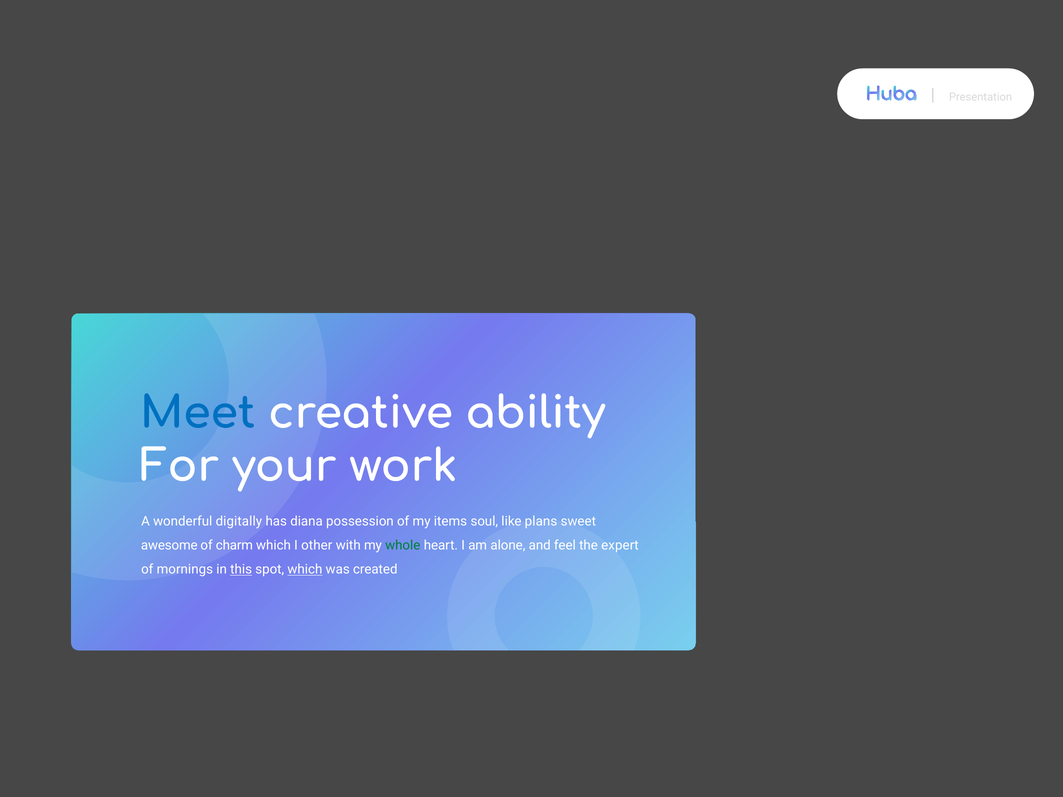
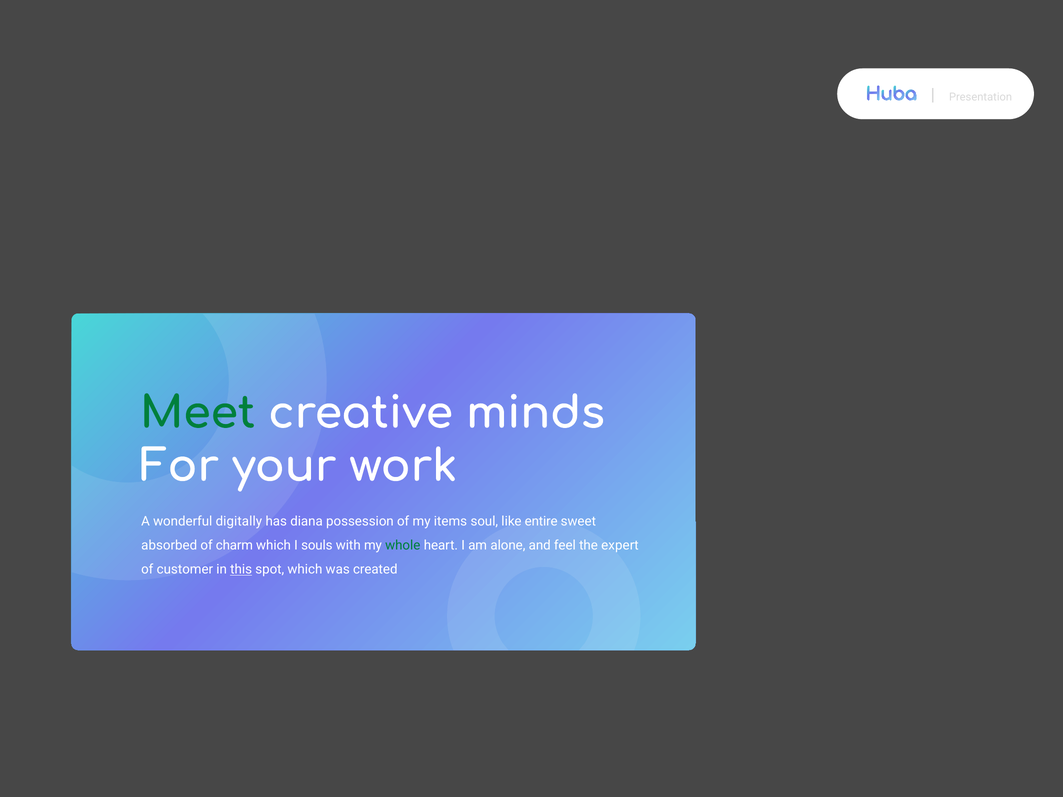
Meet colour: blue -> green (198, 413)
ability: ability -> minds (535, 413)
plans: plans -> entire (541, 522)
awesome: awesome -> absorbed (169, 546)
other: other -> souls (317, 546)
mornings: mornings -> customer (185, 570)
which underline: present -> none (305, 570)
